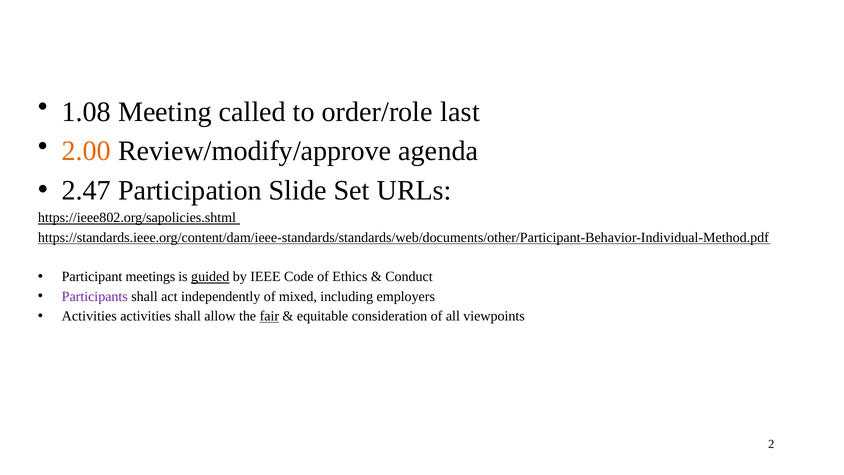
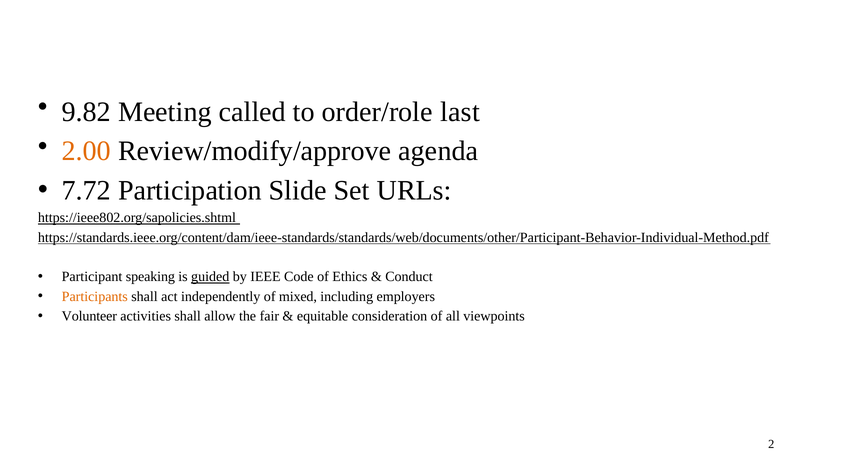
1.08: 1.08 -> 9.82 (86, 112)
2.47: 2.47 -> 7.72 (86, 190)
meetings: meetings -> speaking (150, 277)
Participants colour: purple -> orange (95, 296)
Activities: Activities -> Volunteer (89, 316)
fair underline: present -> none (269, 316)
